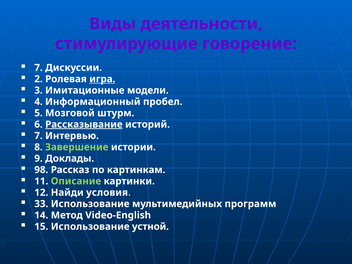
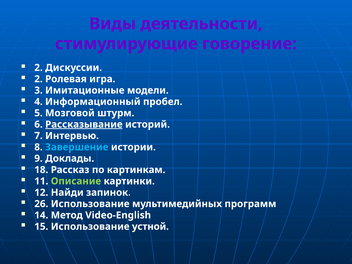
7: 7 -> 2 (38, 68)
игра underline: present -> none (102, 79)
Завершение colour: light green -> light blue (77, 147)
98: 98 -> 18 (41, 170)
условия: условия -> запинок (107, 193)
33: 33 -> 26 (41, 204)
